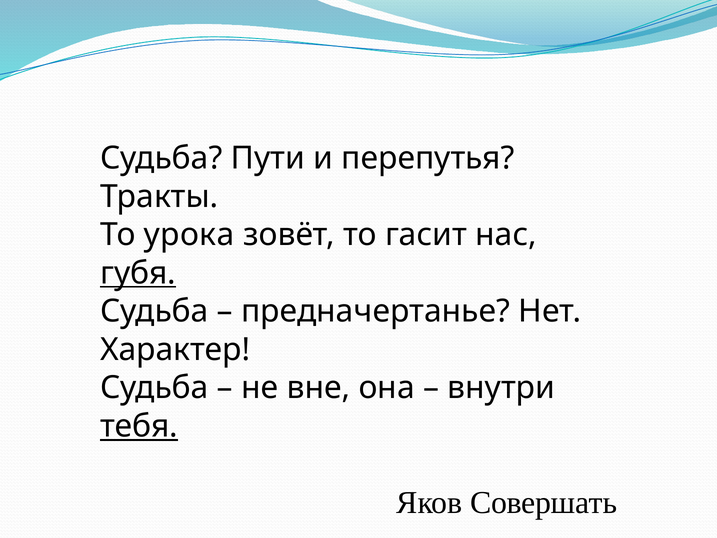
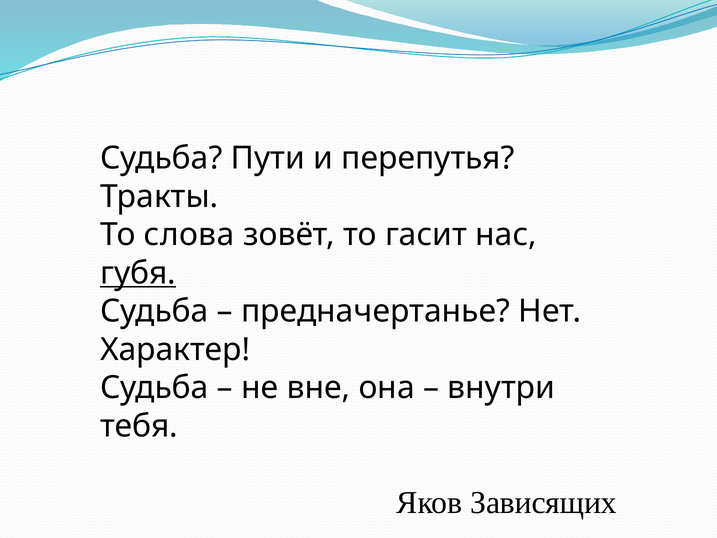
урока: урока -> слова (189, 235)
тебя underline: present -> none (139, 426)
Совершать: Совершать -> Зависящих (544, 502)
